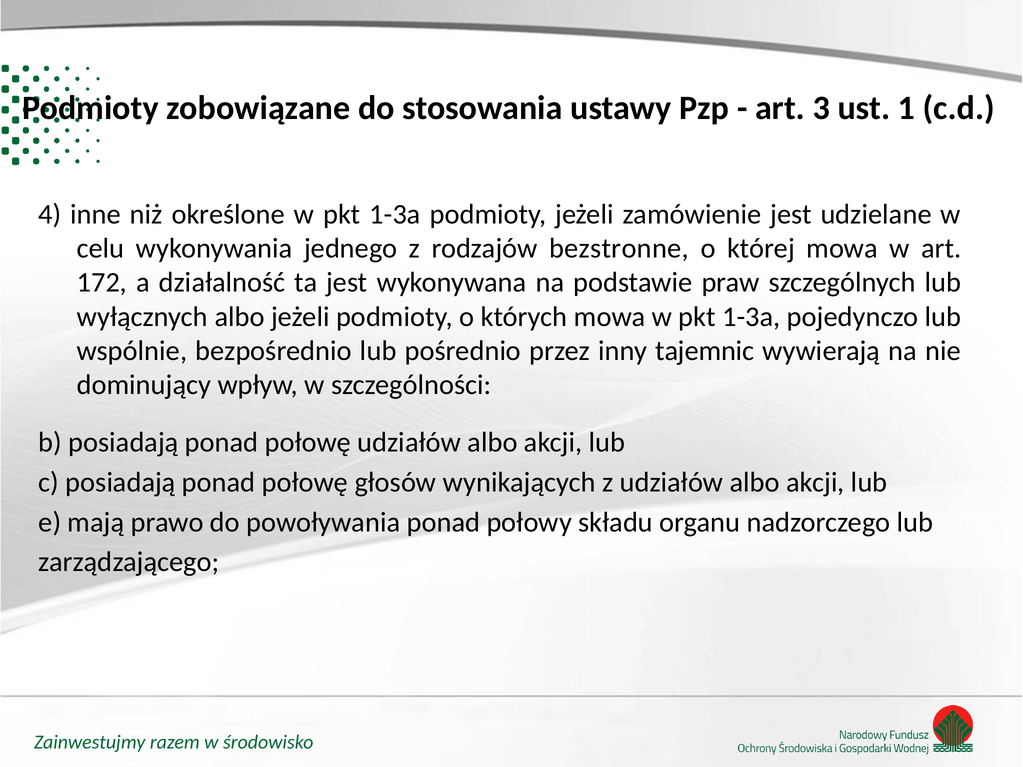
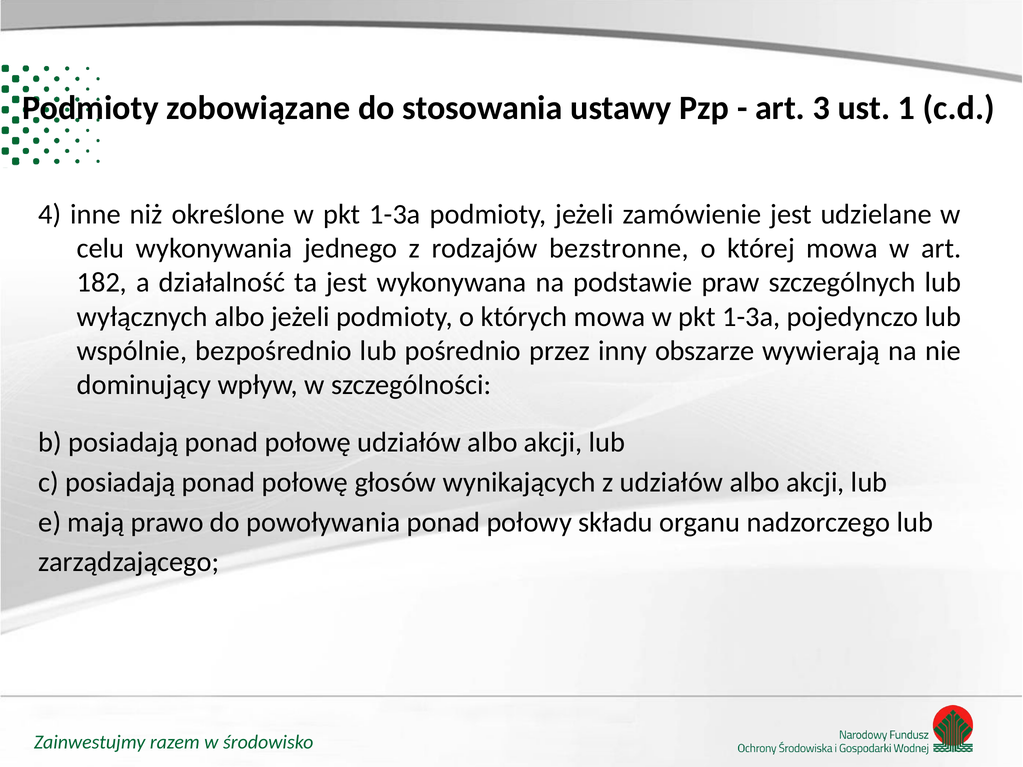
172: 172 -> 182 (102, 283)
tajemnic: tajemnic -> obszarze (705, 351)
